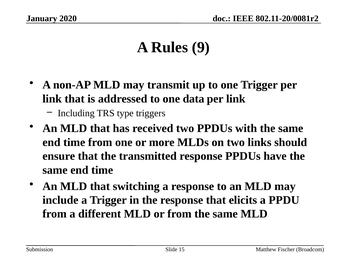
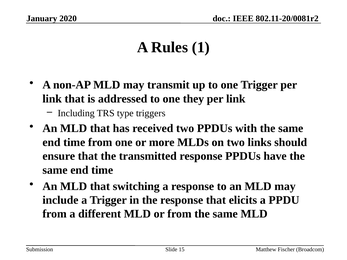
9: 9 -> 1 (201, 47)
data: data -> they (193, 99)
